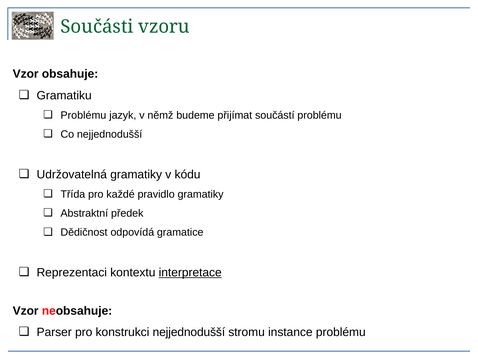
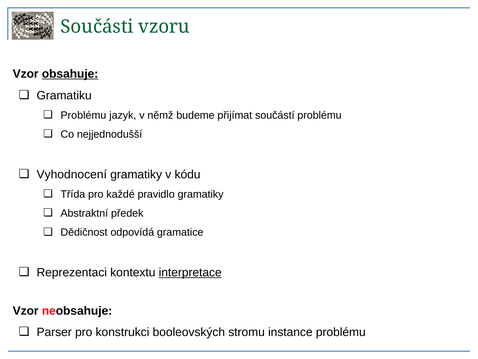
obsahuje underline: none -> present (70, 74)
Udržovatelná: Udržovatelná -> Vyhodnocení (72, 174)
konstrukci nejjednodušší: nejjednodušší -> booleovských (189, 332)
